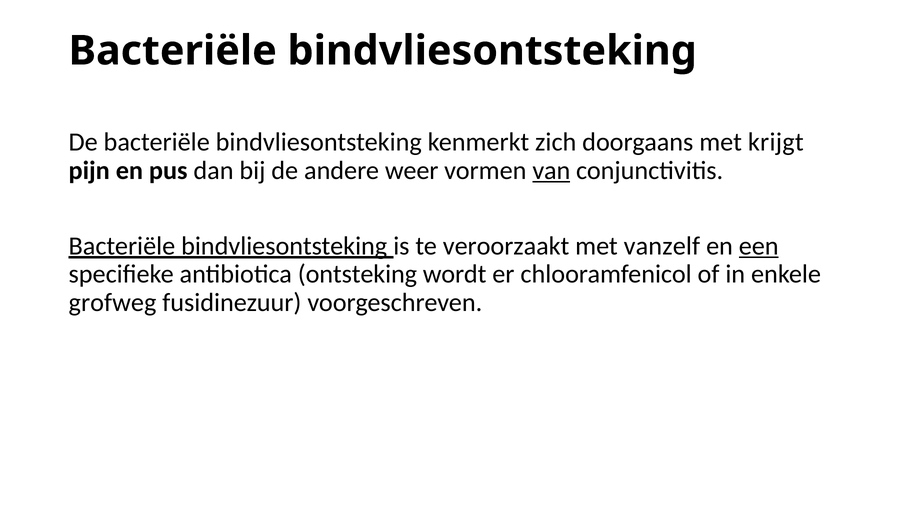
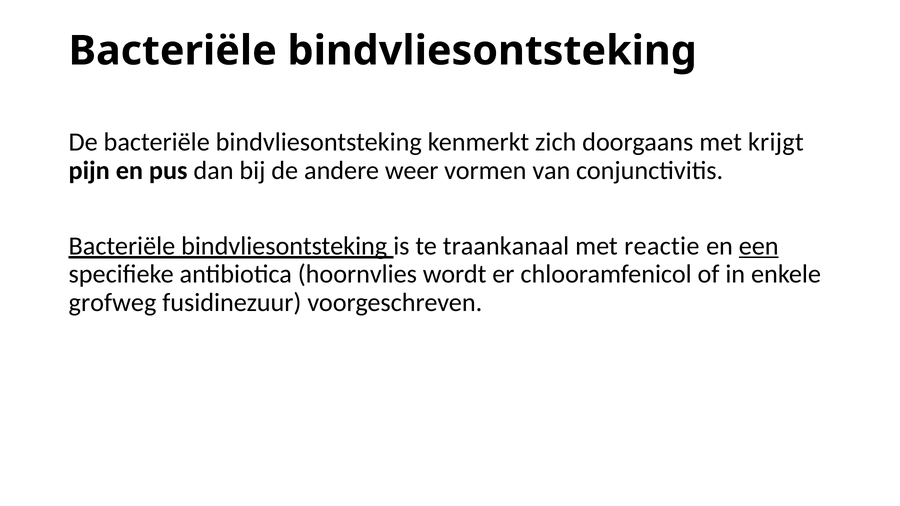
van underline: present -> none (551, 171)
veroorzaakt: veroorzaakt -> traankanaal (506, 246)
vanzelf: vanzelf -> reactie (662, 246)
ontsteking: ontsteking -> hoornvlies (357, 274)
